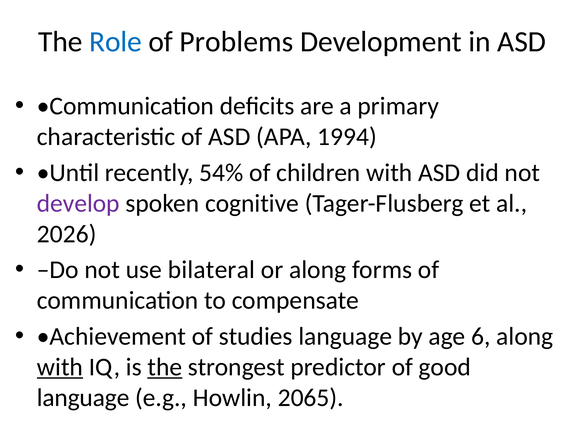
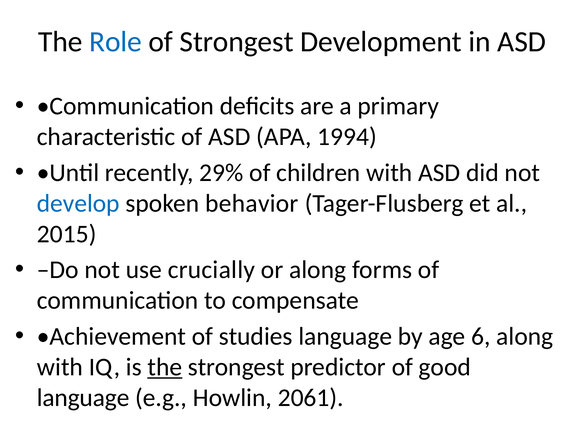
of Problems: Problems -> Strongest (237, 42)
54%: 54% -> 29% (221, 173)
develop colour: purple -> blue (78, 203)
cognitive: cognitive -> behavior (252, 203)
2026: 2026 -> 2015 (67, 234)
bilateral: bilateral -> crucially (211, 270)
with underline: present -> none (60, 367)
2065: 2065 -> 2061 (311, 398)
